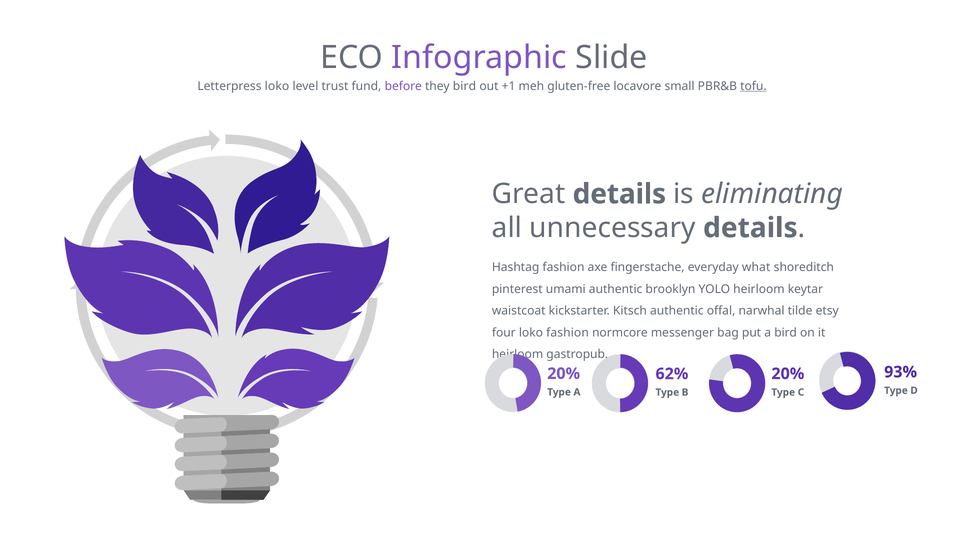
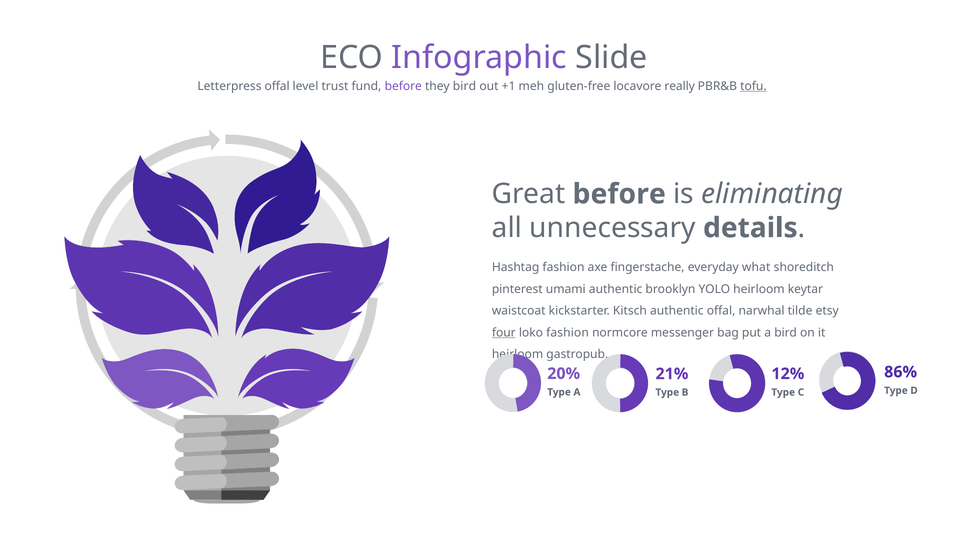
Letterpress loko: loko -> offal (277, 86)
small: small -> really (680, 86)
Great details: details -> before (619, 194)
four underline: none -> present (504, 333)
93%: 93% -> 86% (901, 372)
62%: 62% -> 21% (672, 374)
20%: 20% -> 12% (788, 374)
